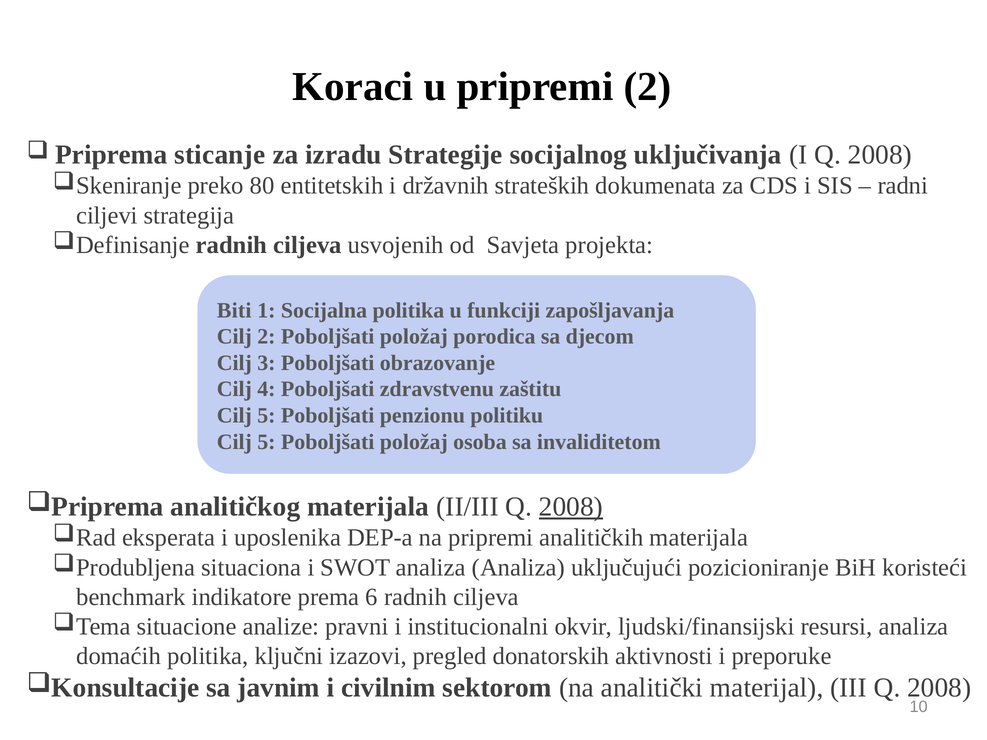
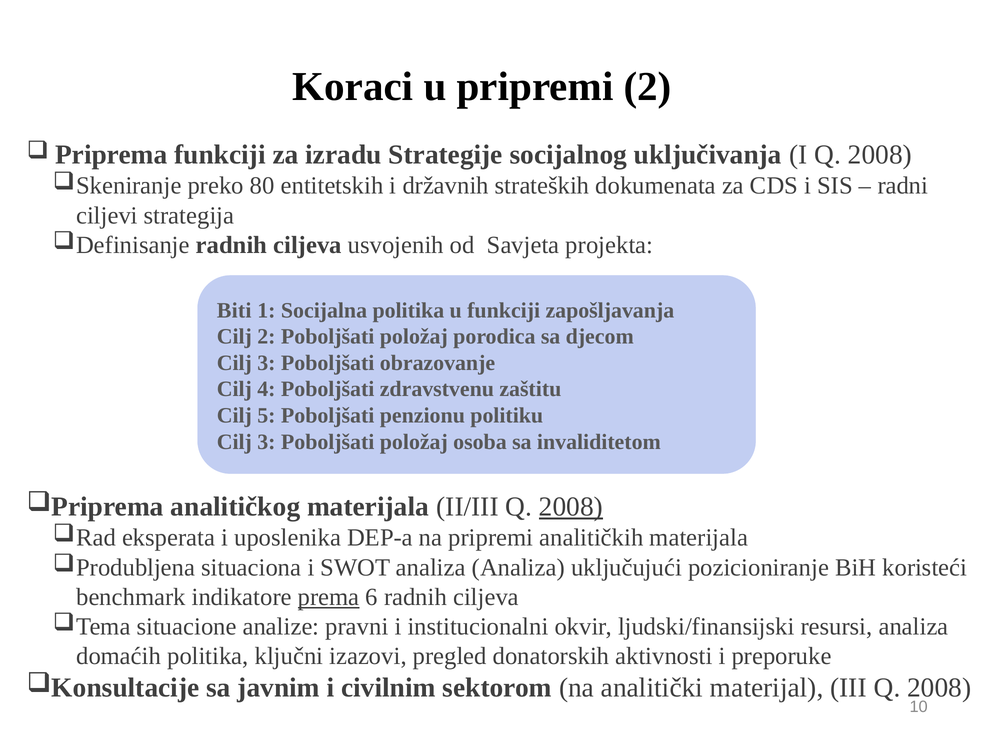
Priprema sticanje: sticanje -> funkciji (220, 155)
5: 5 -> 3 (266, 442)
prema underline: none -> present (329, 597)
